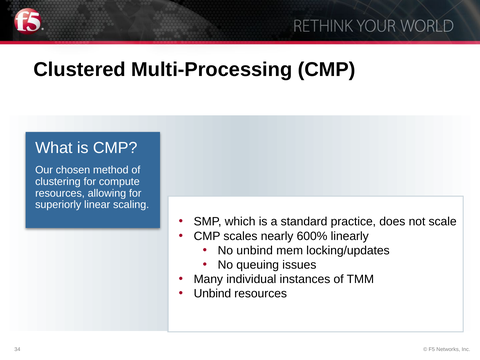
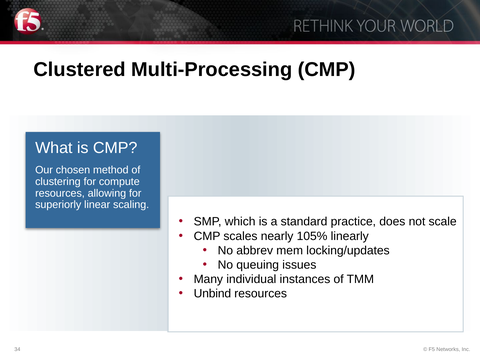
600%: 600% -> 105% (312, 236)
No unbind: unbind -> abbrev (255, 250)
